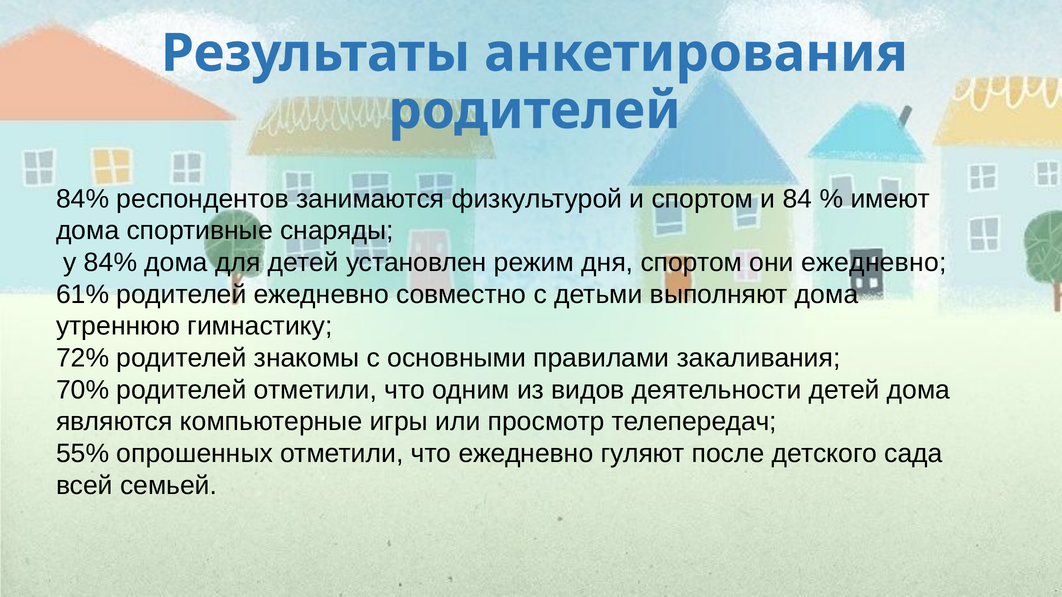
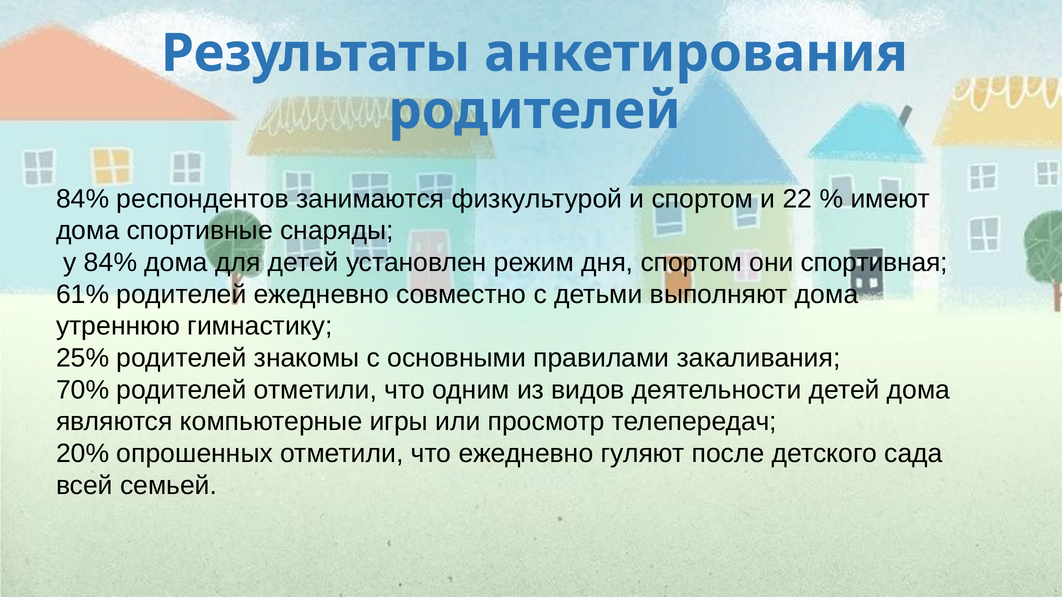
84: 84 -> 22 (797, 199)
они ежедневно: ежедневно -> спортивная (874, 263)
72%: 72% -> 25% (83, 358)
55%: 55% -> 20% (83, 454)
